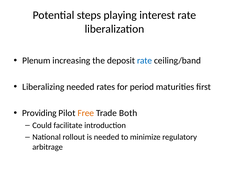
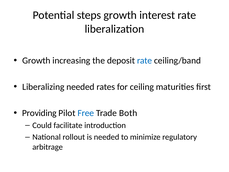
steps playing: playing -> growth (120, 15)
Plenum: Plenum -> Growth (36, 61)
period: period -> ceiling (142, 87)
Free colour: orange -> blue (86, 113)
